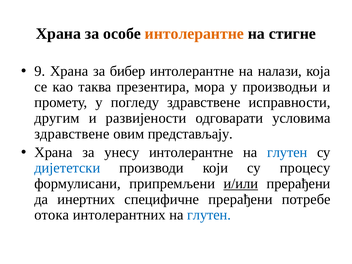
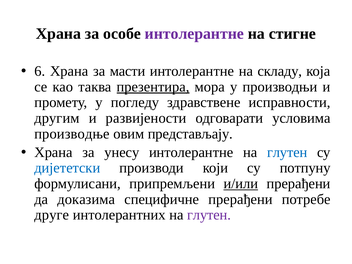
интолерантне colour: orange -> purple (194, 34)
9: 9 -> 6 (40, 71)
бибер: бибер -> масти (128, 71)
налази: налази -> складу (280, 71)
презентира underline: none -> present (153, 87)
здравствене: здравствене -> производње (72, 134)
процесу: процесу -> потпуну (305, 168)
инертних: инертних -> доказима (86, 199)
отока: отока -> друге (52, 215)
глутен colour: blue -> purple (209, 215)
